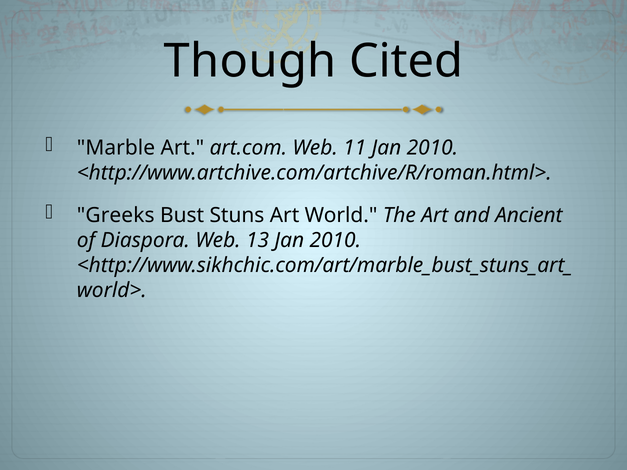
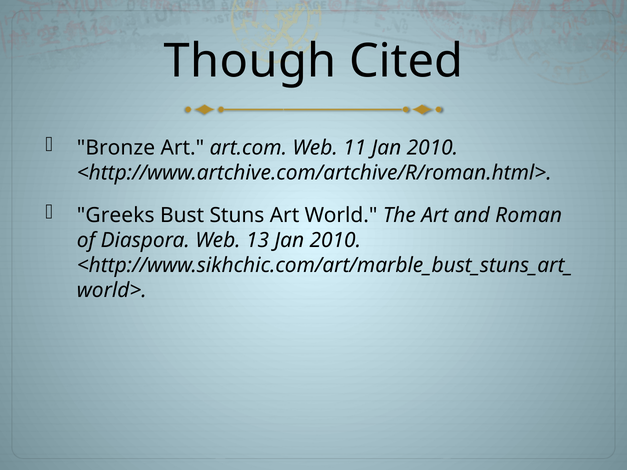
Marble: Marble -> Bronze (116, 148)
Ancient: Ancient -> Roman (529, 215)
